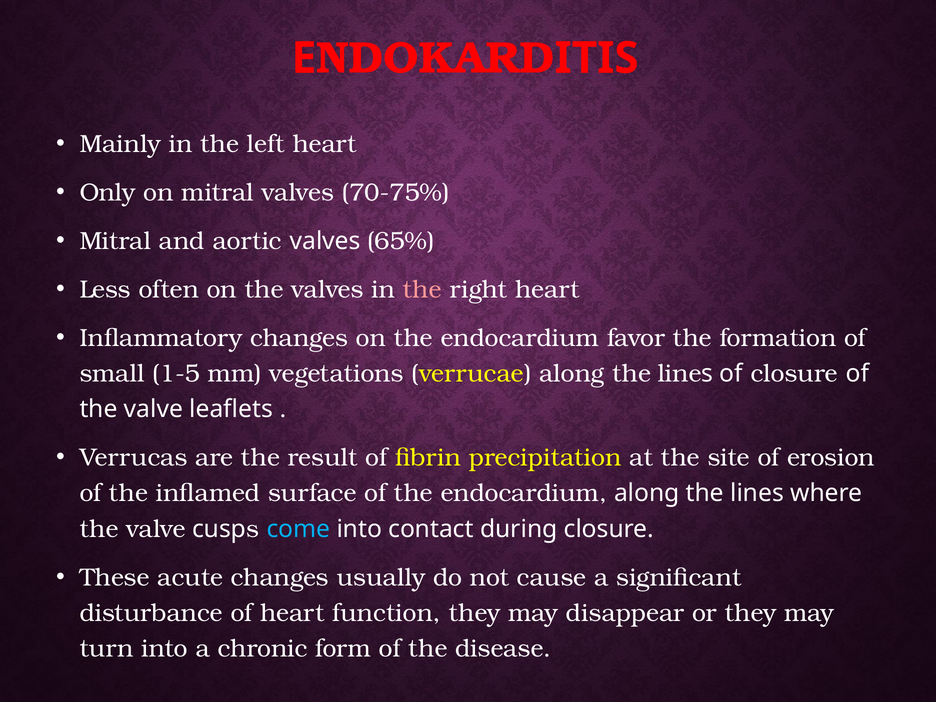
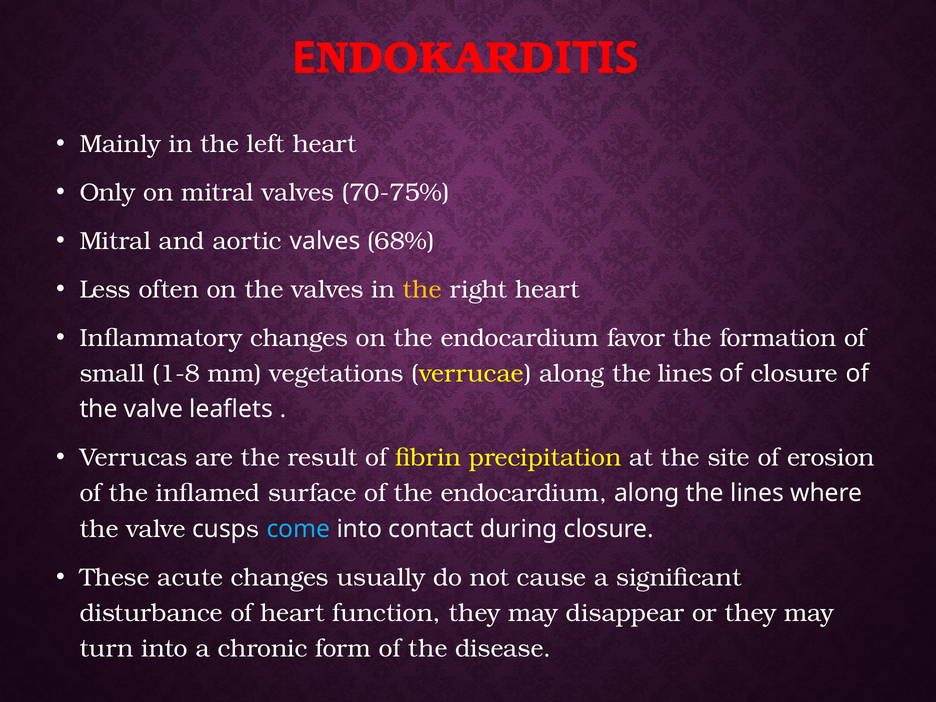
65%: 65% -> 68% (401, 241)
the colour: pink -> yellow (422, 290)
1-5: 1-5 -> 1-8 (176, 374)
